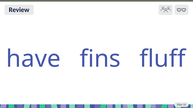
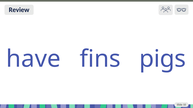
fluff: fluff -> pigs (163, 59)
